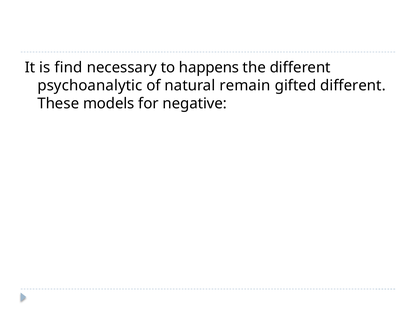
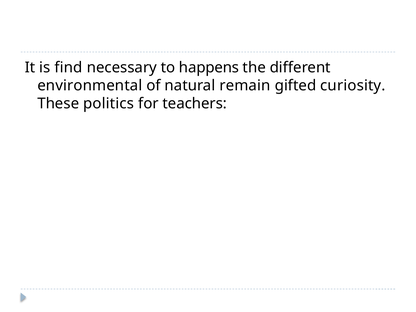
psychoanalytic: psychoanalytic -> environmental (90, 86)
gifted different: different -> curiosity (353, 86)
models: models -> politics (109, 104)
negative: negative -> teachers (195, 104)
